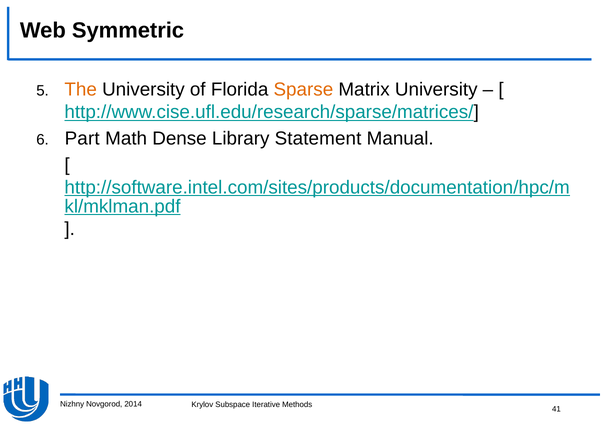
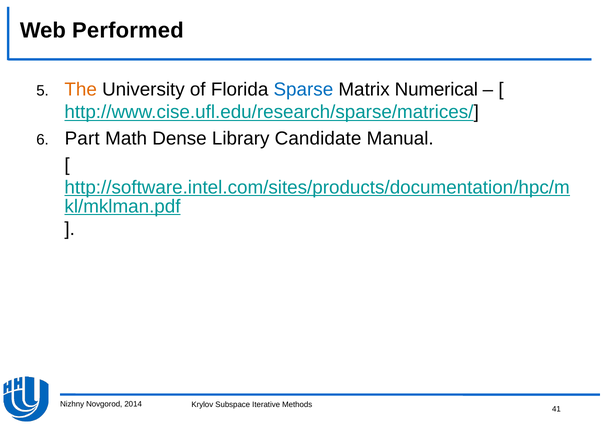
Symmetric: Symmetric -> Performed (128, 31)
Sparse colour: orange -> blue (303, 89)
Matrix University: University -> Numerical (436, 89)
Statement: Statement -> Candidate (318, 138)
